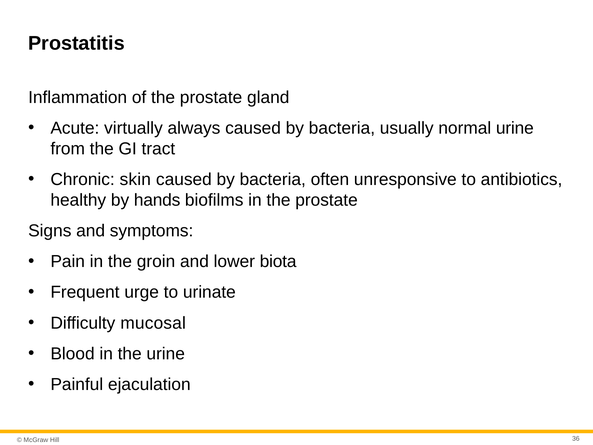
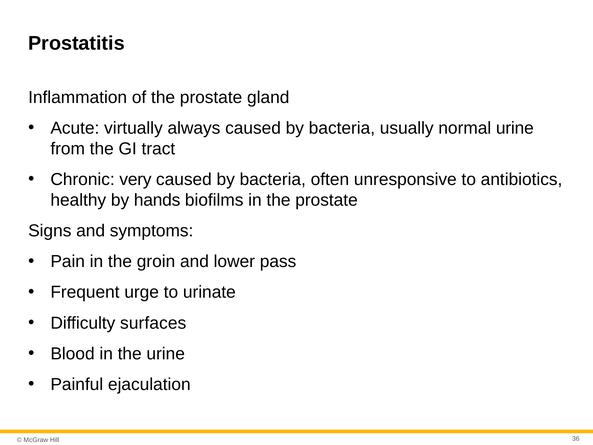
skin: skin -> very (135, 179)
biota: biota -> pass (278, 261)
mucosal: mucosal -> surfaces (153, 323)
